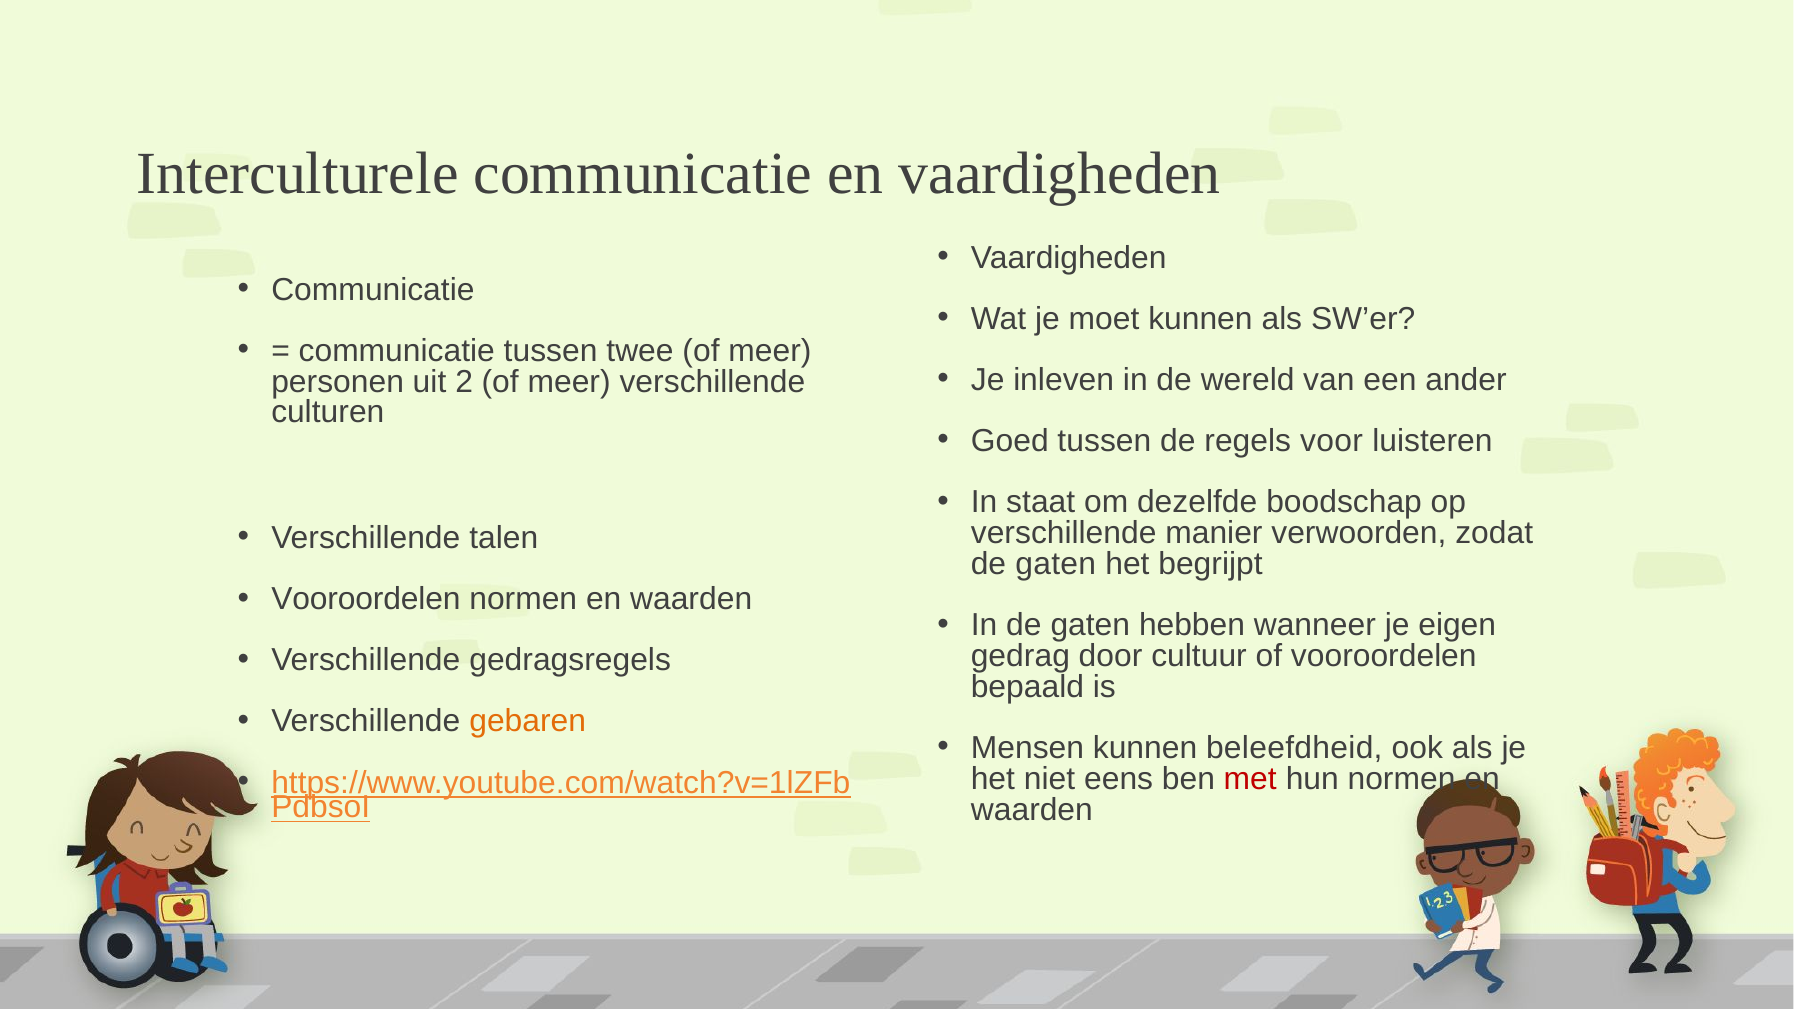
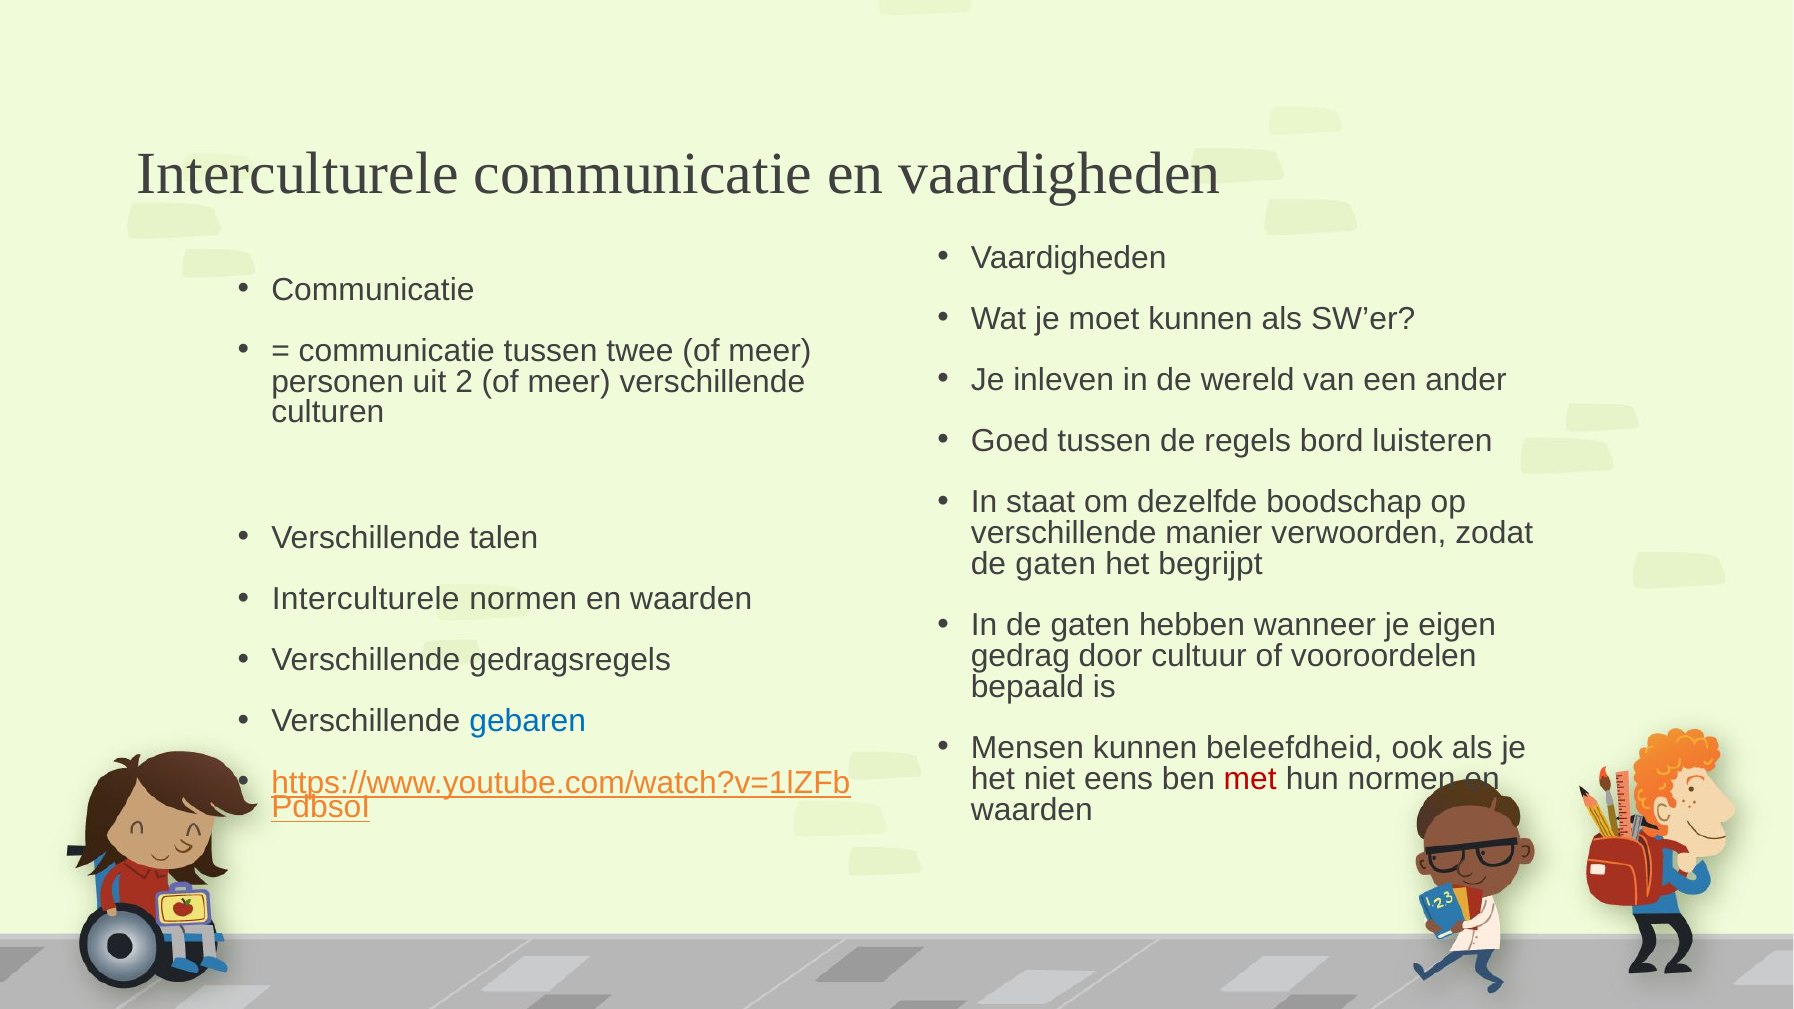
voor: voor -> bord (1332, 441)
Vooroordelen: Vooroordelen -> Interculturele (366, 599)
gebaren colour: orange -> blue (528, 722)
